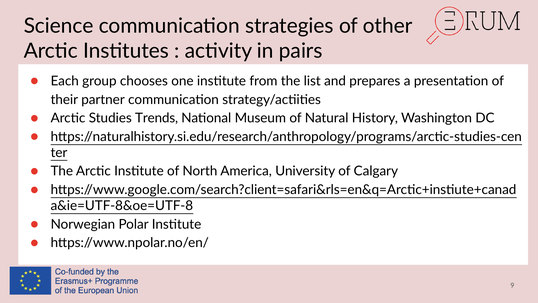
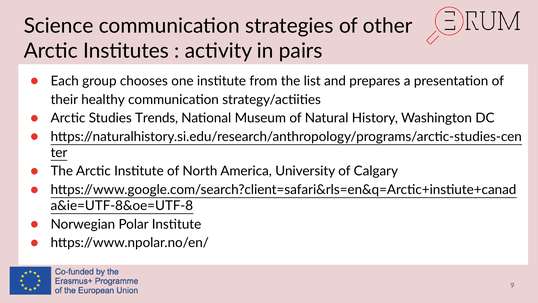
partner: partner -> healthy (103, 99)
